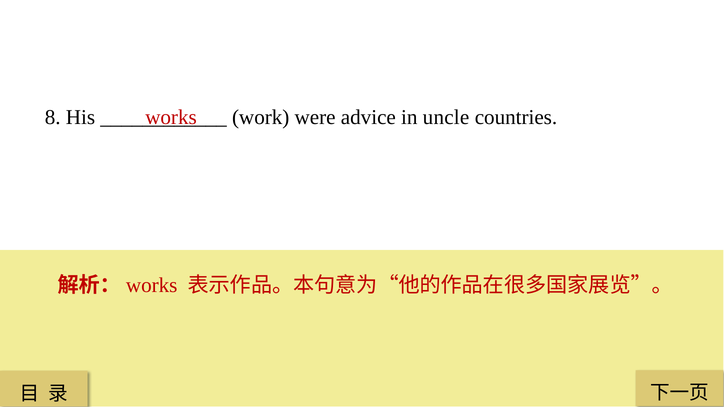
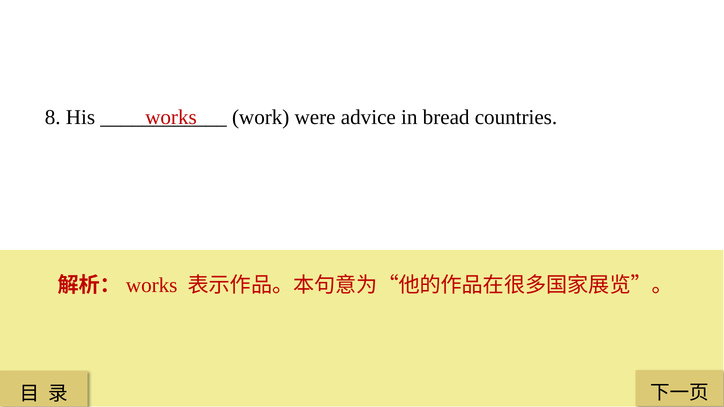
uncle: uncle -> bread (446, 117)
